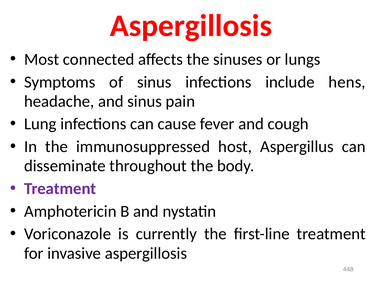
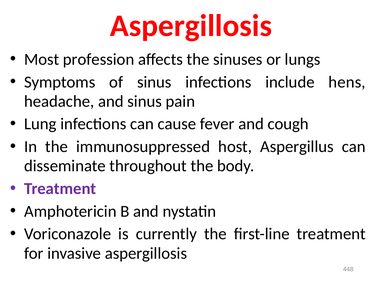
connected: connected -> profession (99, 59)
